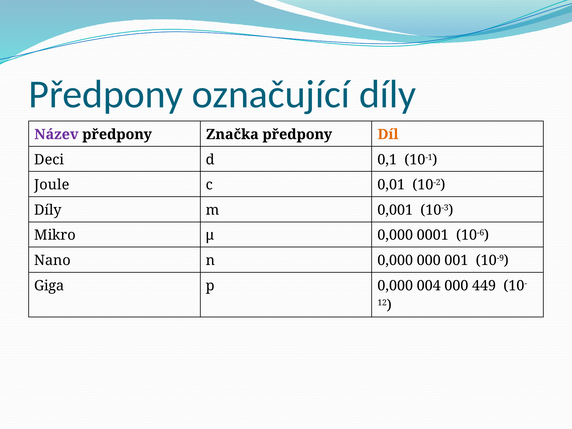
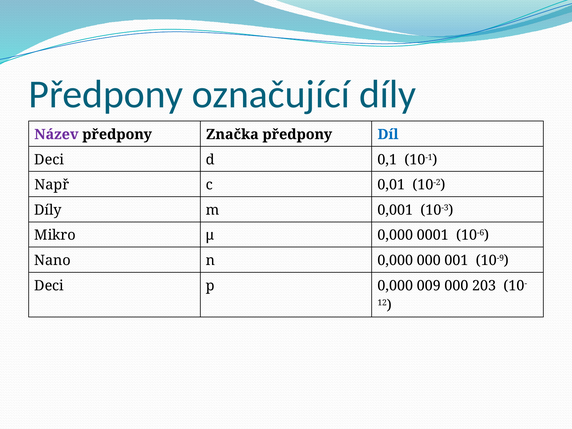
Díl colour: orange -> blue (388, 134)
Joule: Joule -> Např (52, 185)
Giga: Giga -> Deci (49, 286)
004: 004 -> 009 (429, 286)
449: 449 -> 203 (484, 286)
